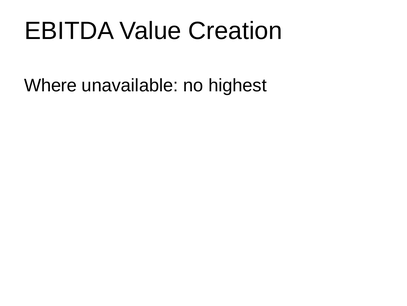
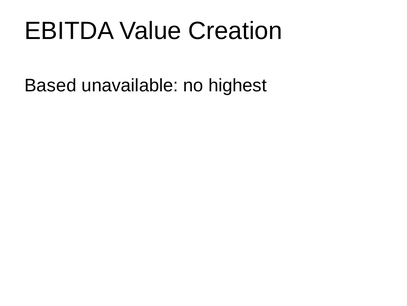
Where: Where -> Based (50, 85)
